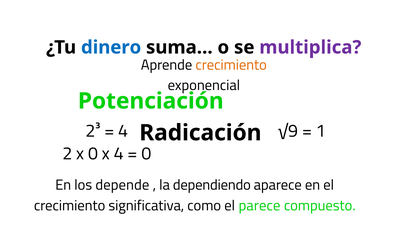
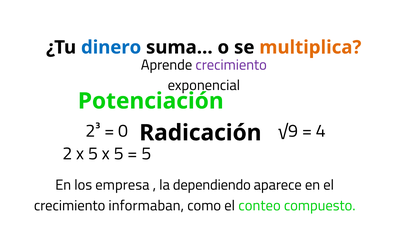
multiplica colour: purple -> orange (310, 47)
crecimiento colour: orange -> purple (231, 65)
4: 4 -> 0 (123, 131)
1: 1 -> 4 (321, 131)
2 x 0: 0 -> 5 (93, 154)
4: 4 -> 5 (119, 154)
0: 0 -> 5 (146, 154)
depende: depende -> empresa (122, 185)
significativa: significativa -> informaban (146, 205)
parece: parece -> conteo (260, 205)
